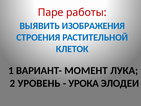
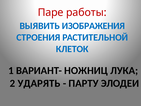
МОМЕНТ: МОМЕНТ -> НОЖНИЦ (86, 70)
УРОВЕНЬ: УРОВЕНЬ -> УДАРЯТЬ (39, 83)
УРОКА: УРОКА -> ПАРТУ (83, 83)
